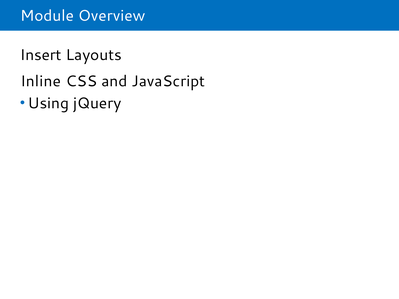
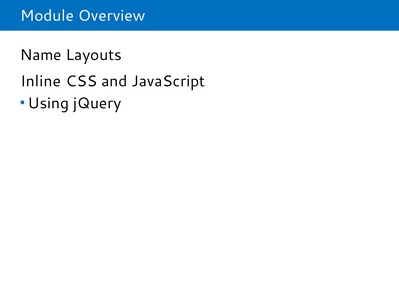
Insert: Insert -> Name (41, 55)
